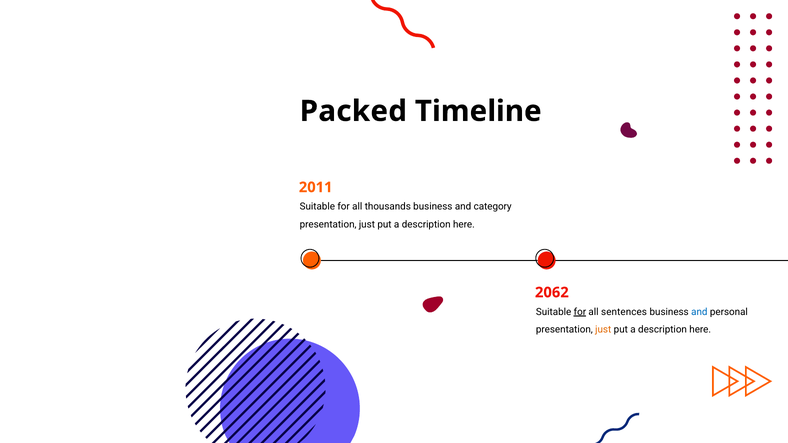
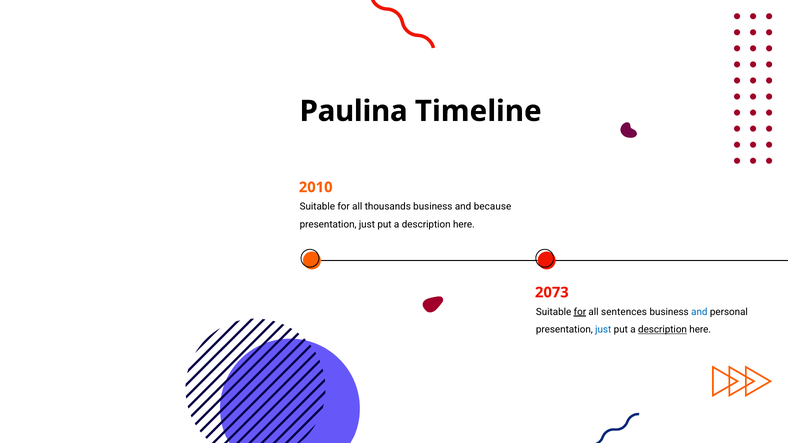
Packed: Packed -> Paulina (354, 111)
2011: 2011 -> 2010 (316, 187)
category: category -> because (493, 207)
2062: 2062 -> 2073 (552, 293)
just colour: orange -> blue (603, 330)
description underline: none -> present (663, 330)
